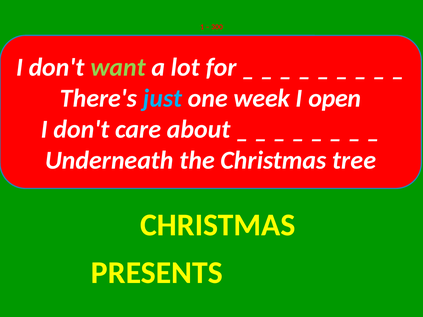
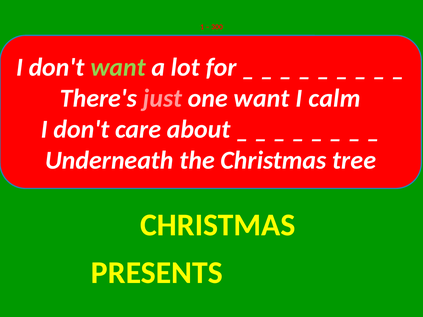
just colour: light blue -> pink (162, 98)
one week: week -> want (262, 98)
open: open -> calm (335, 98)
